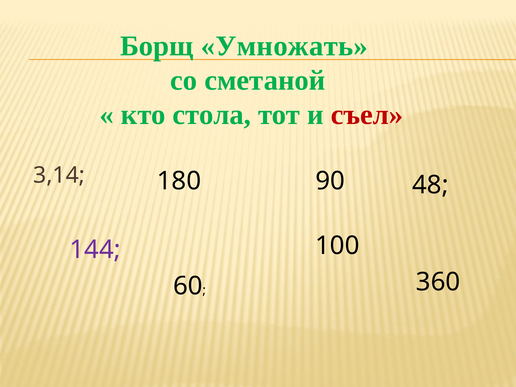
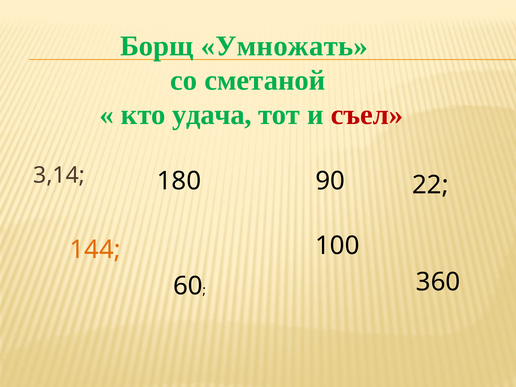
стола: стола -> удача (212, 115)
48: 48 -> 22 (430, 185)
144 colour: purple -> orange (95, 250)
